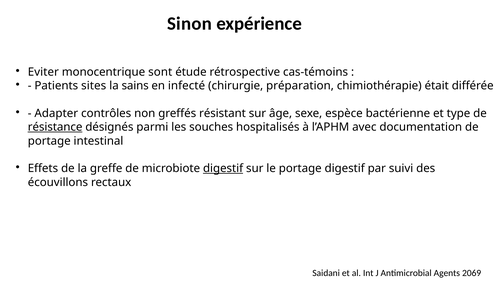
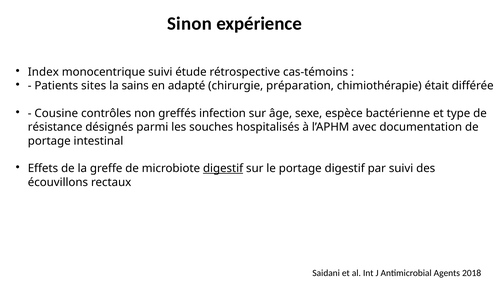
Eviter: Eviter -> Index (43, 72)
monocentrique sont: sont -> suivi (160, 72)
infecté: infecté -> adapté (187, 86)
Adapter: Adapter -> Cousine (56, 114)
résistant: résistant -> infection (222, 114)
résistance underline: present -> none (55, 127)
2069: 2069 -> 2018 (472, 273)
